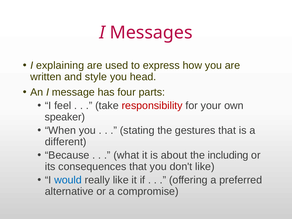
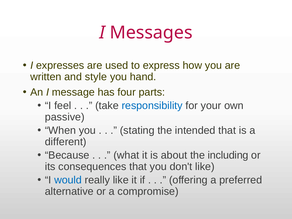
explaining: explaining -> expresses (60, 65)
head: head -> hand (143, 77)
responsibility colour: red -> blue (152, 106)
speaker: speaker -> passive (65, 117)
gestures: gestures -> intended (195, 130)
